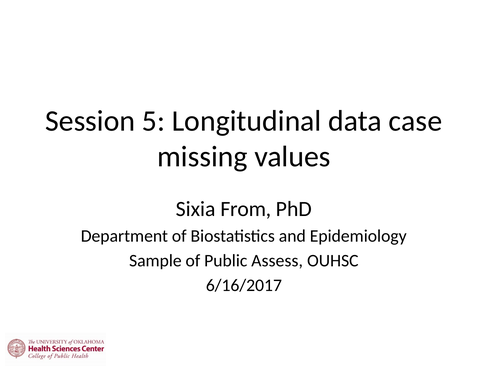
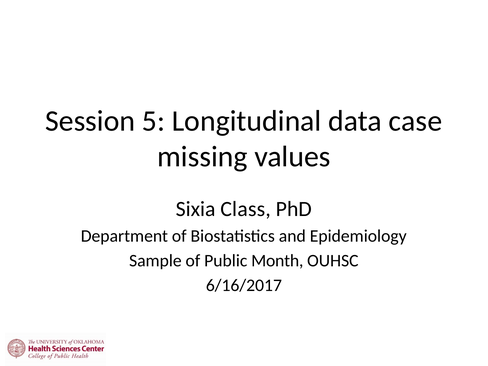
From: From -> Class (246, 209)
Assess: Assess -> Month (277, 261)
